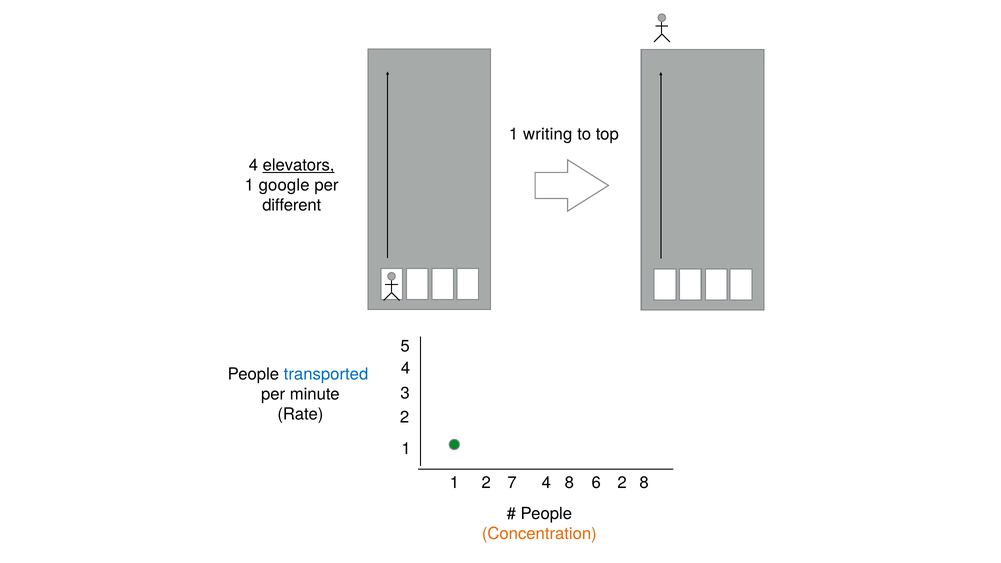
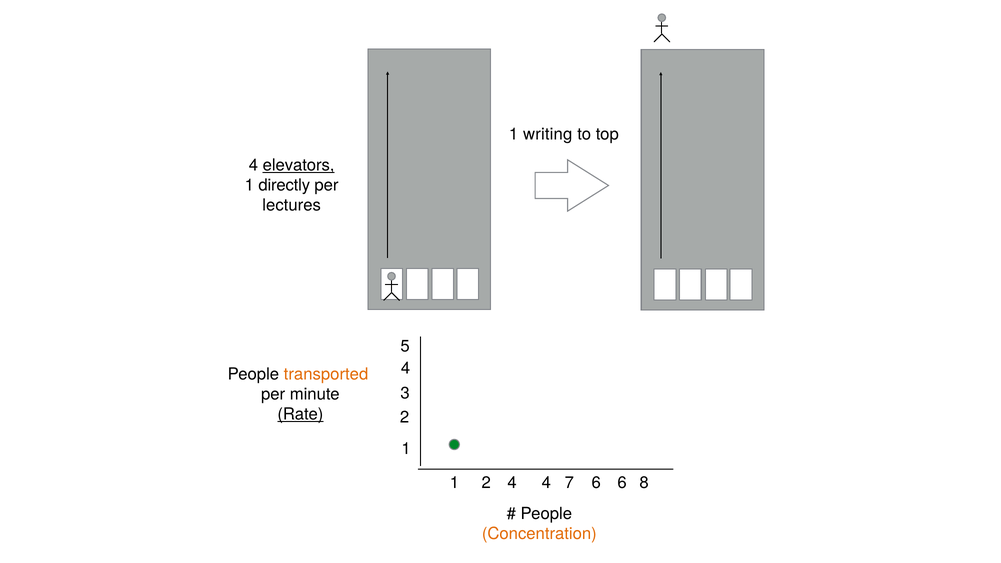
google: google -> directly (284, 185)
different: different -> lectures (292, 205)
transported colour: blue -> orange (326, 374)
Rate underline: none -> present (300, 414)
2 7: 7 -> 4 (512, 483)
4 8: 8 -> 7 (569, 483)
6 2: 2 -> 6 (622, 483)
